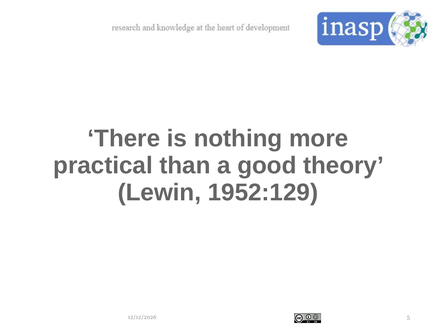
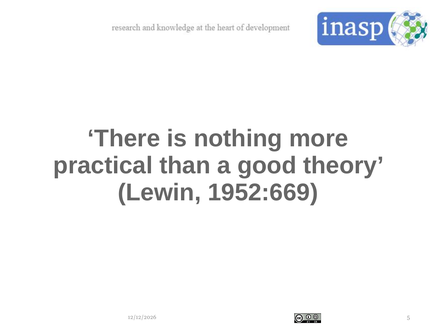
1952:129: 1952:129 -> 1952:669 (263, 192)
